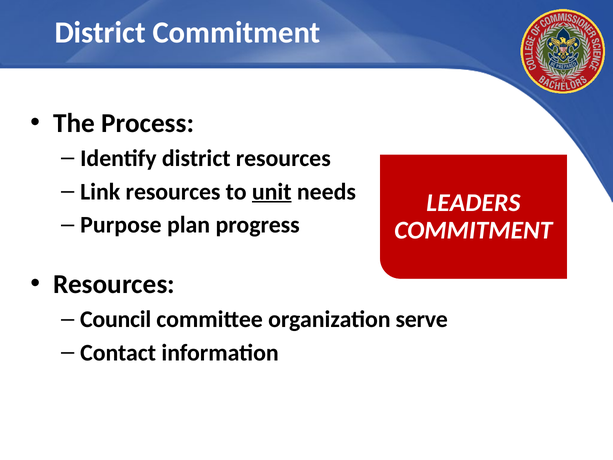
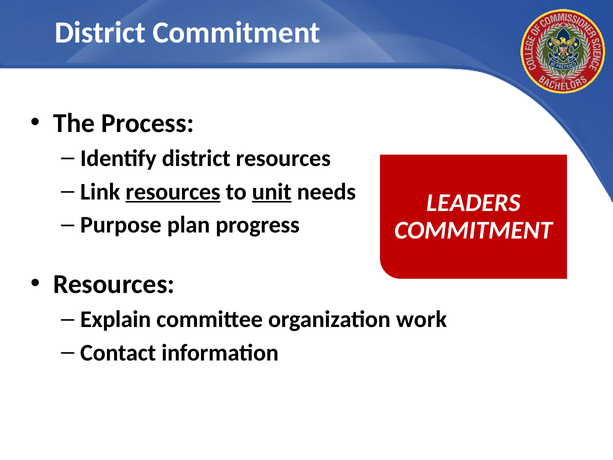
resources underline: none -> present (173, 192)
Council: Council -> Explain (116, 319)
serve: serve -> work (422, 319)
